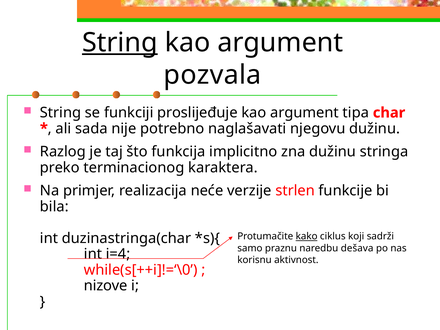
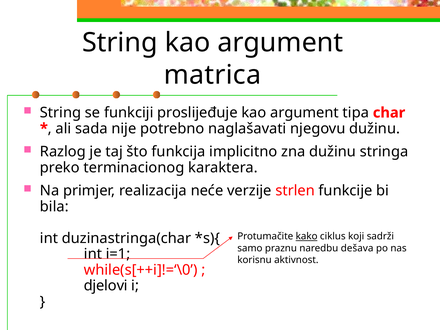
String underline: present -> none (120, 43)
pozvala: pozvala -> matrica (212, 75)
i=4: i=4 -> i=1 (118, 254)
nizove: nizove -> djelovi (106, 286)
